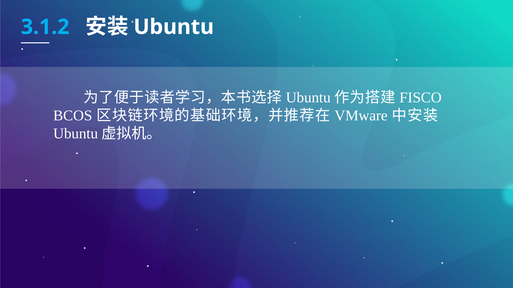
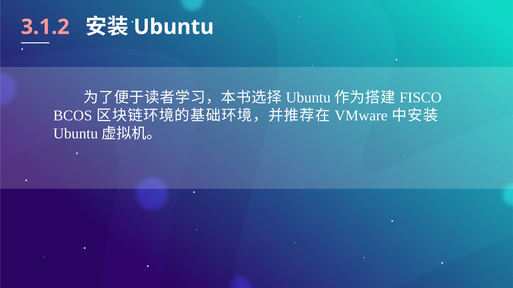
3.1.2 colour: light blue -> pink (45, 27)
